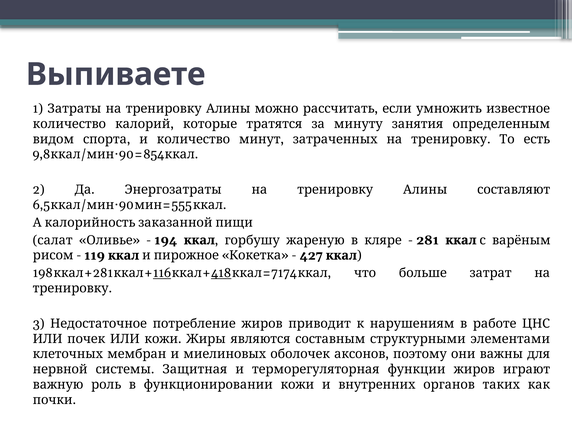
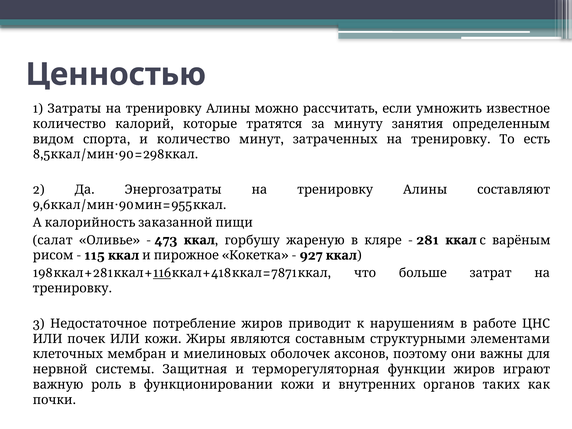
Выпиваете: Выпиваете -> Ценностью (116, 74)
9,8: 9,8 -> 8,5 (41, 154)
854: 854 -> 298 (154, 154)
6,5: 6,5 -> 9,6 (41, 205)
555: 555 -> 955 (182, 205)
194: 194 -> 473 (166, 240)
119: 119 -> 115 (94, 255)
427: 427 -> 927 (311, 255)
418 underline: present -> none (221, 273)
7174: 7174 -> 7871 (284, 273)
